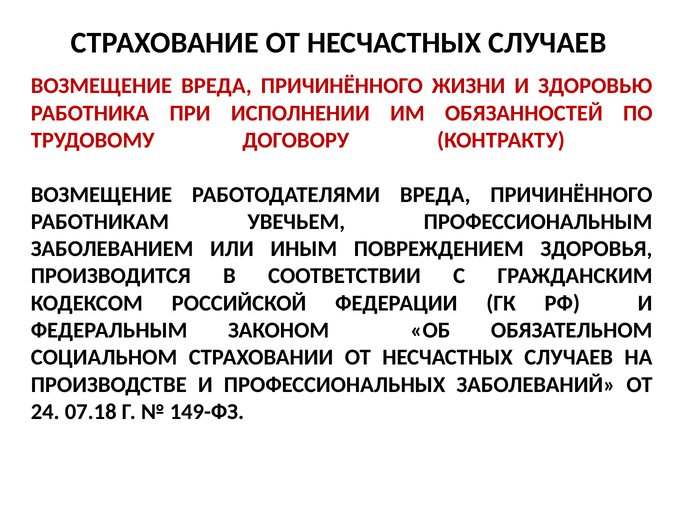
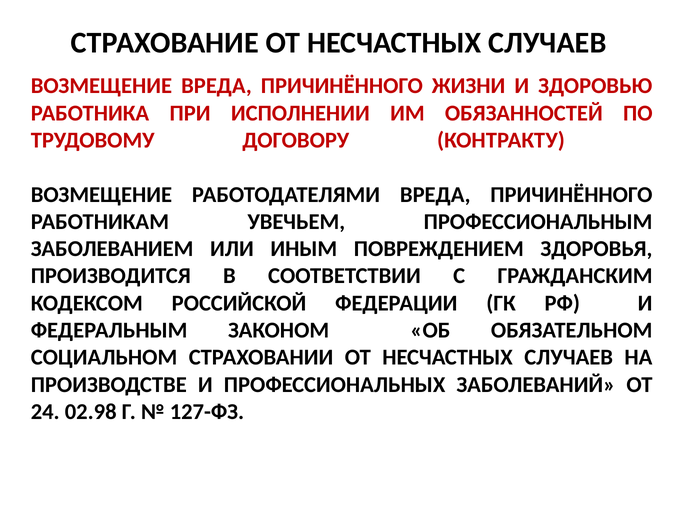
07.18: 07.18 -> 02.98 (91, 411)
149-ФЗ: 149-ФЗ -> 127-ФЗ (207, 411)
